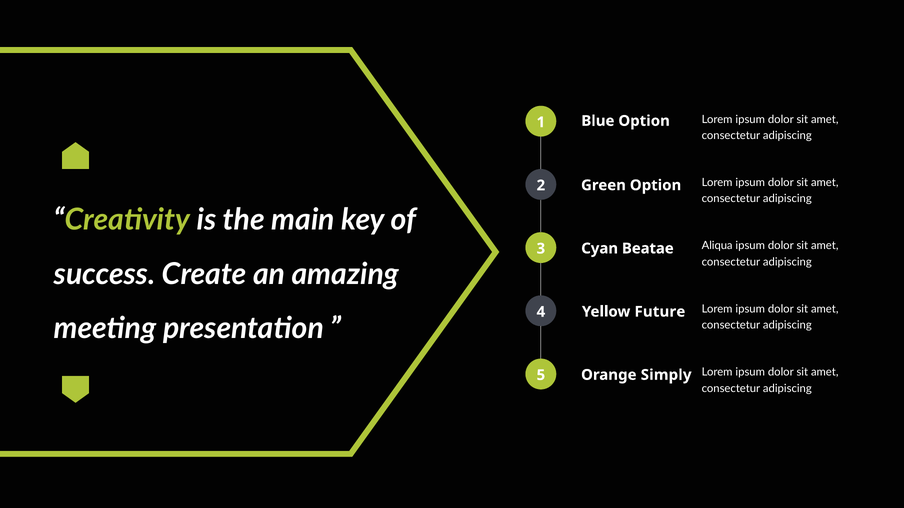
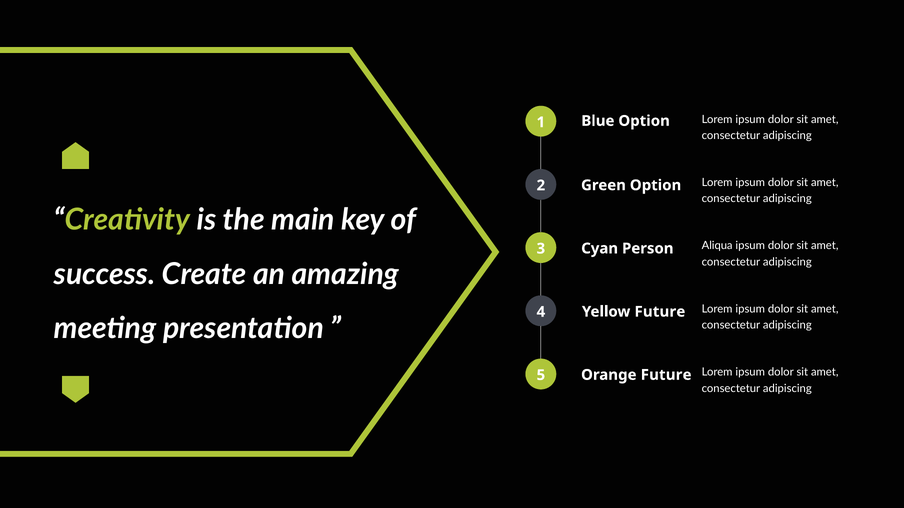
Beatae: Beatae -> Person (648, 249)
Orange Simply: Simply -> Future (666, 375)
